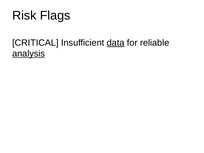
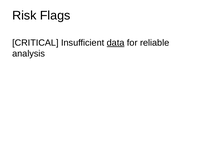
analysis underline: present -> none (29, 54)
